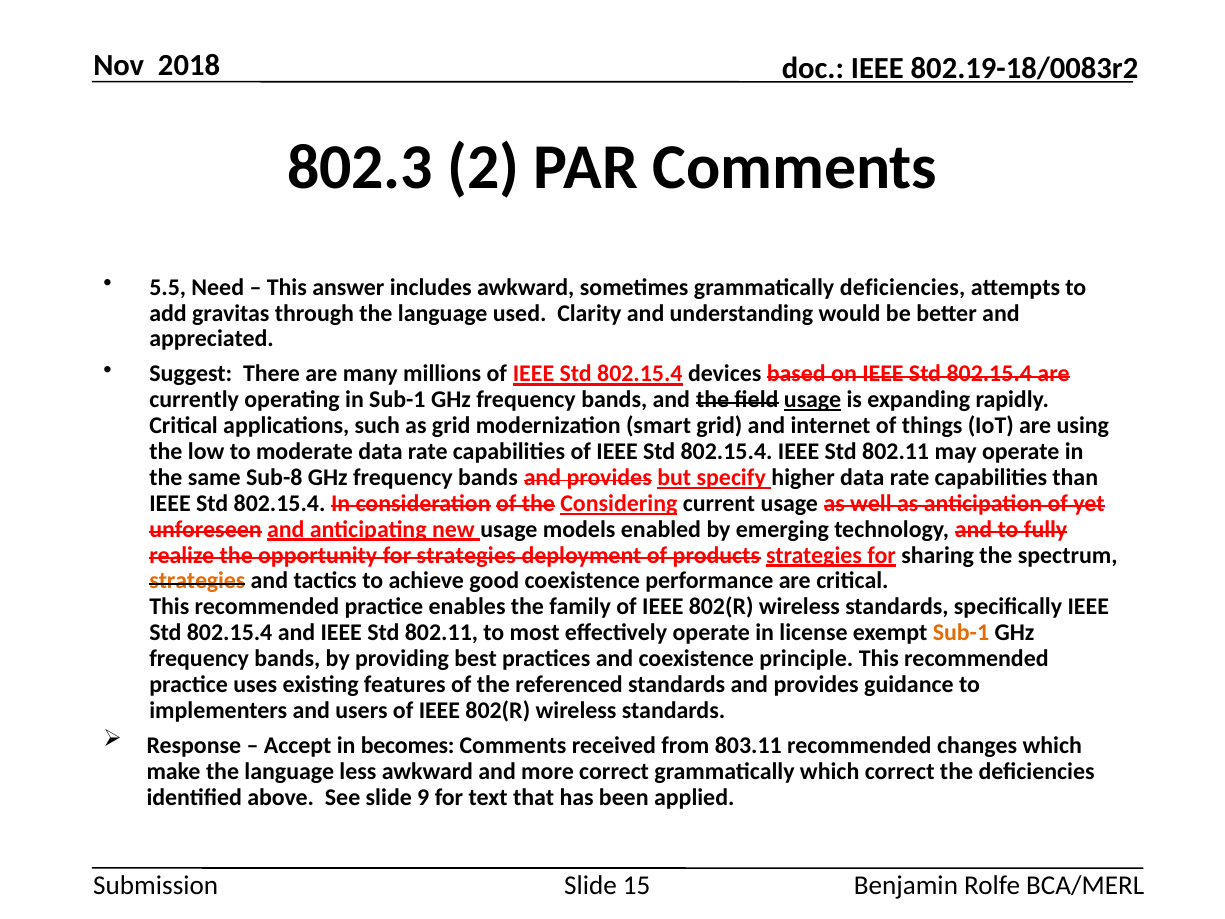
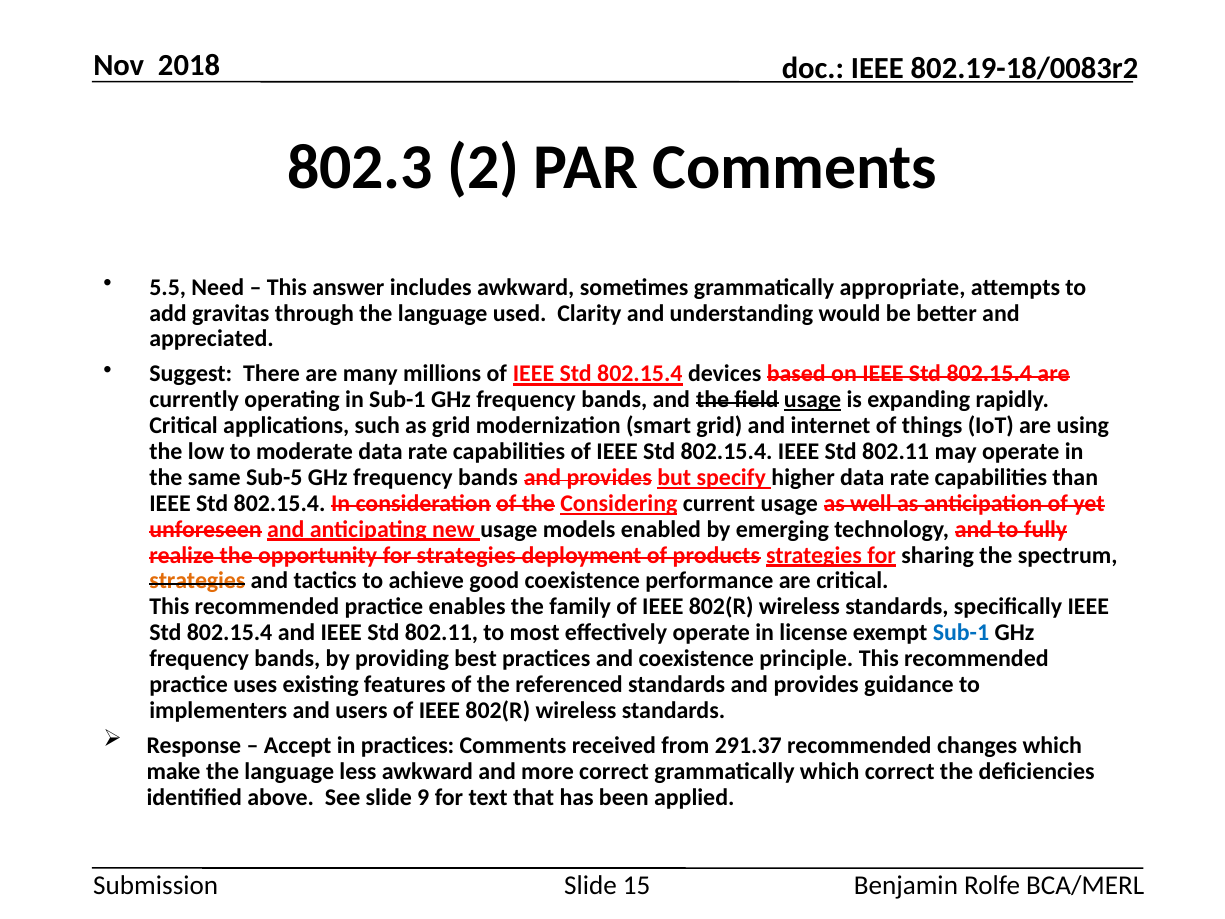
grammatically deficiencies: deficiencies -> appropriate (903, 287)
Sub-8: Sub-8 -> Sub-5 (274, 477)
Sub-1 colour: orange -> blue (961, 633)
in becomes: becomes -> practices (408, 745)
803.11: 803.11 -> 291.37 (748, 745)
